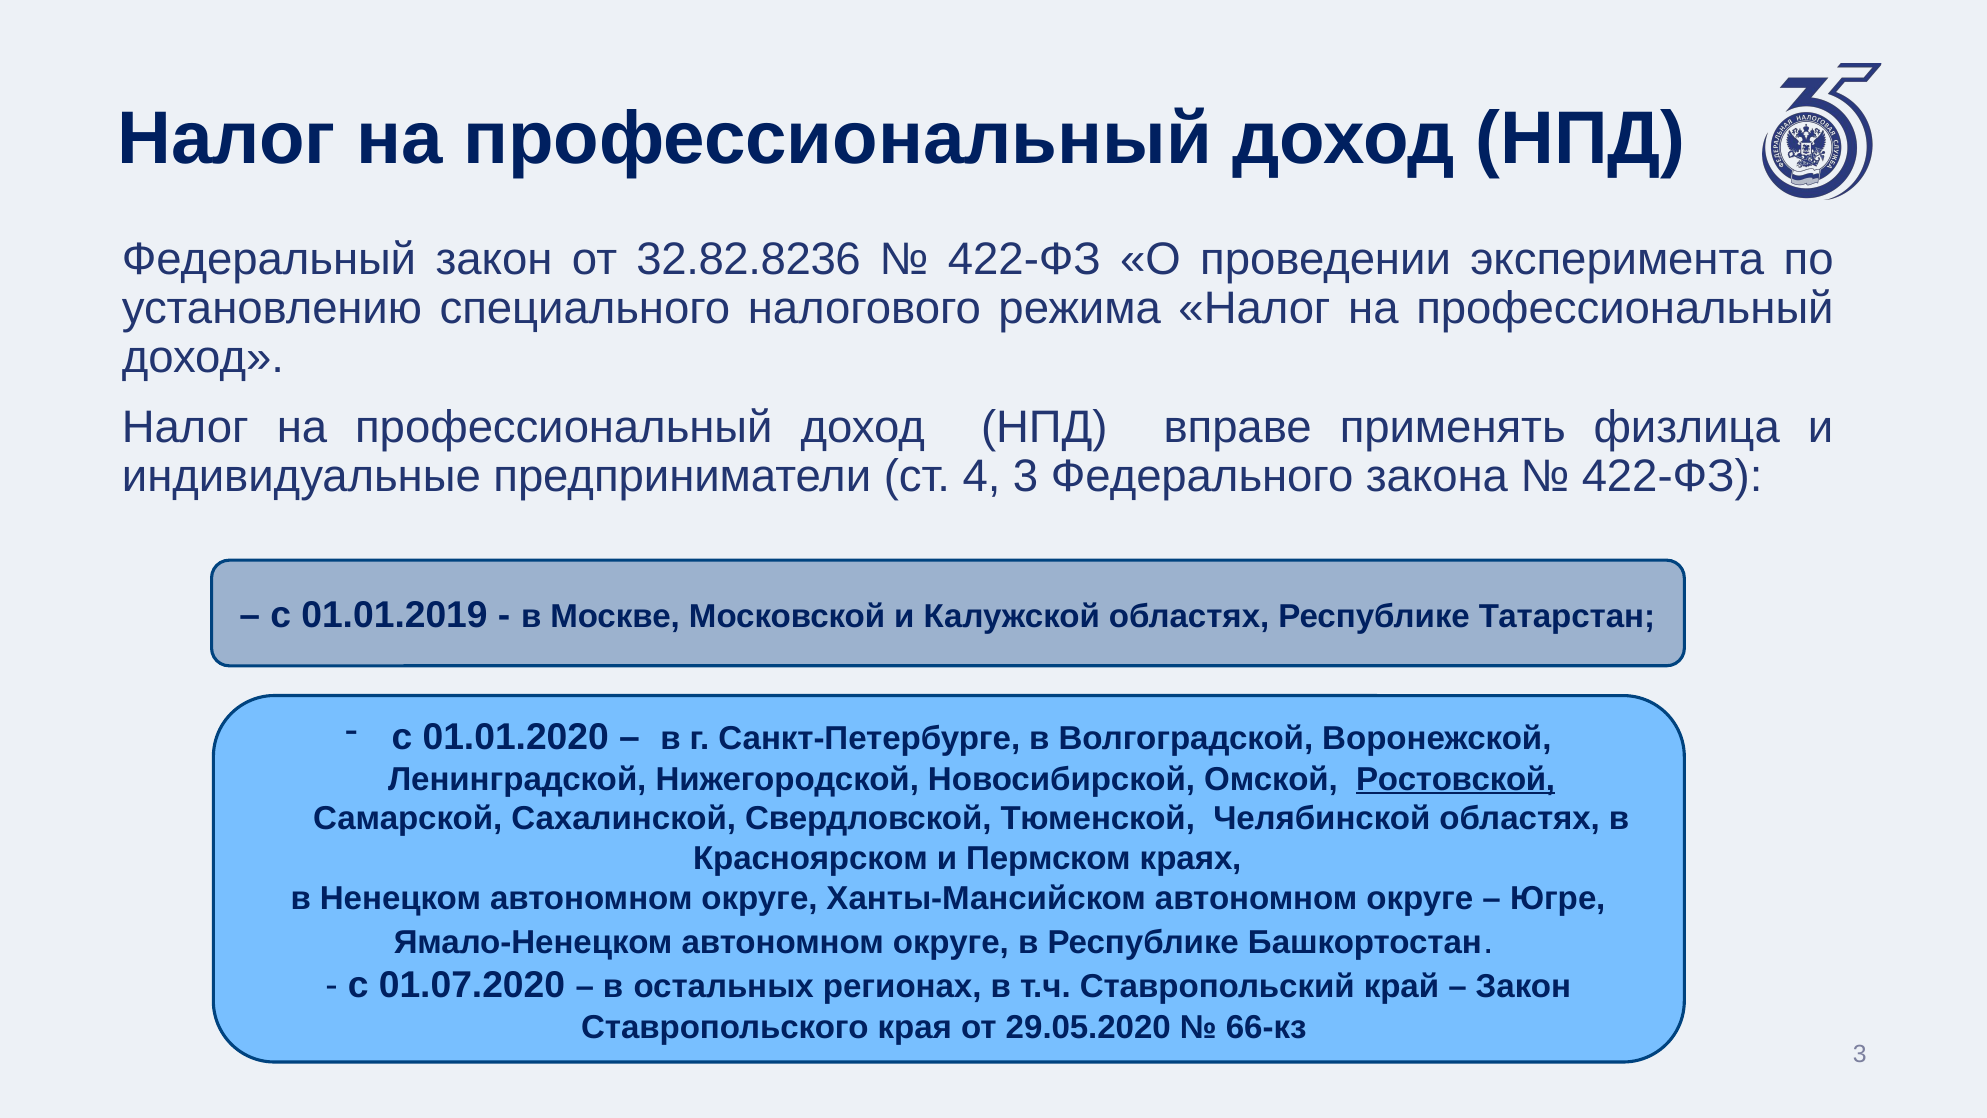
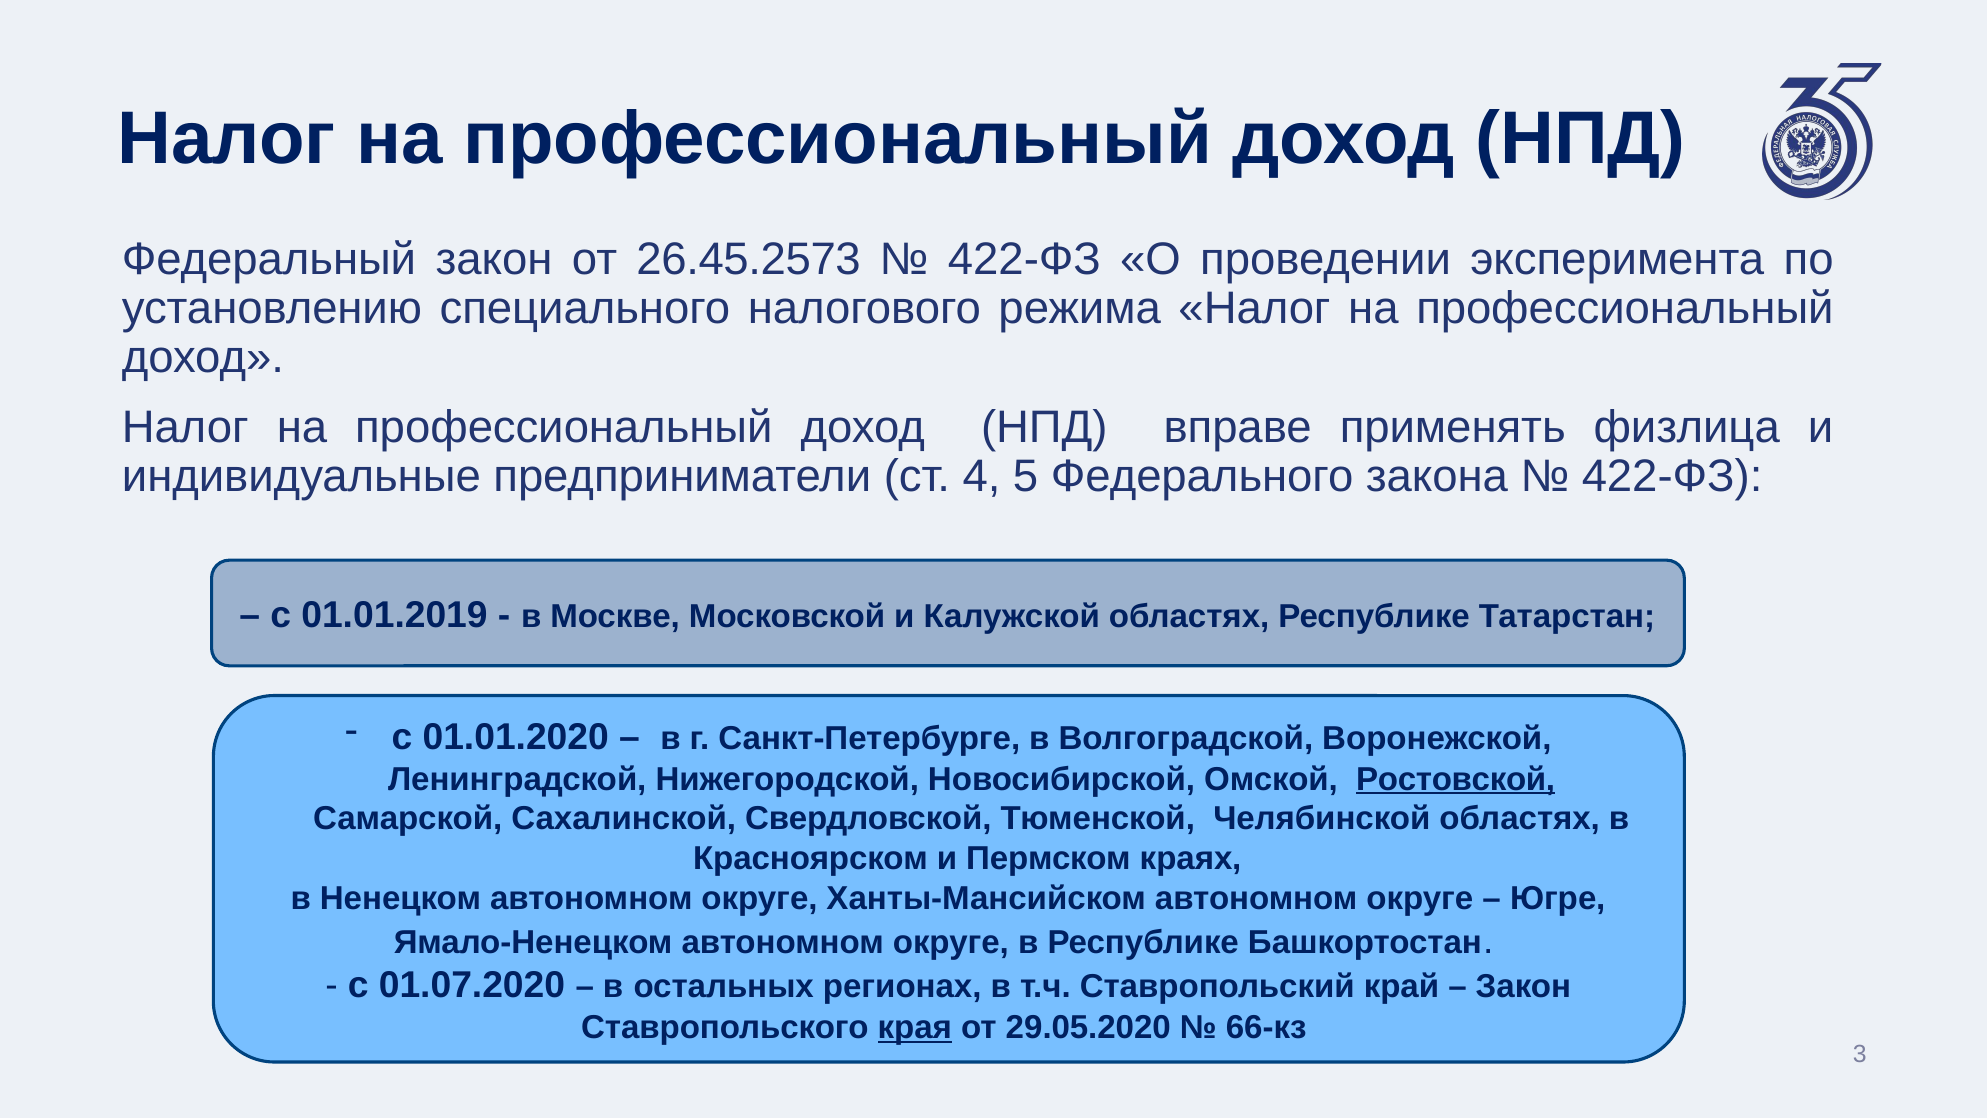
32.82.8236: 32.82.8236 -> 26.45.2573 (749, 259)
4 3: 3 -> 5 (1026, 477)
края underline: none -> present (915, 1027)
